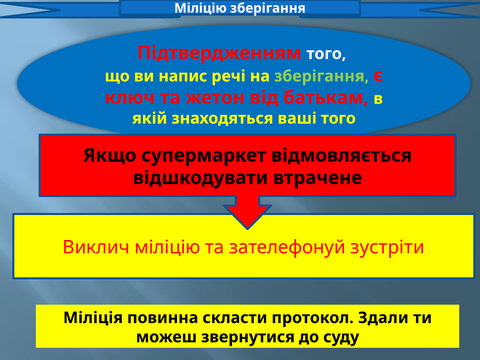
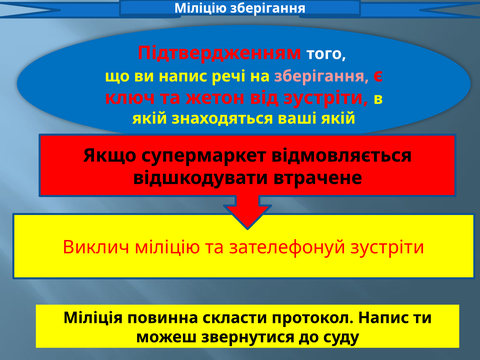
зберігання colour: light green -> pink (322, 76)
від батькам: батькам -> зустріти (326, 98)
ваші того: того -> якій (338, 118)
протокол Здали: Здали -> Напис (383, 318)
